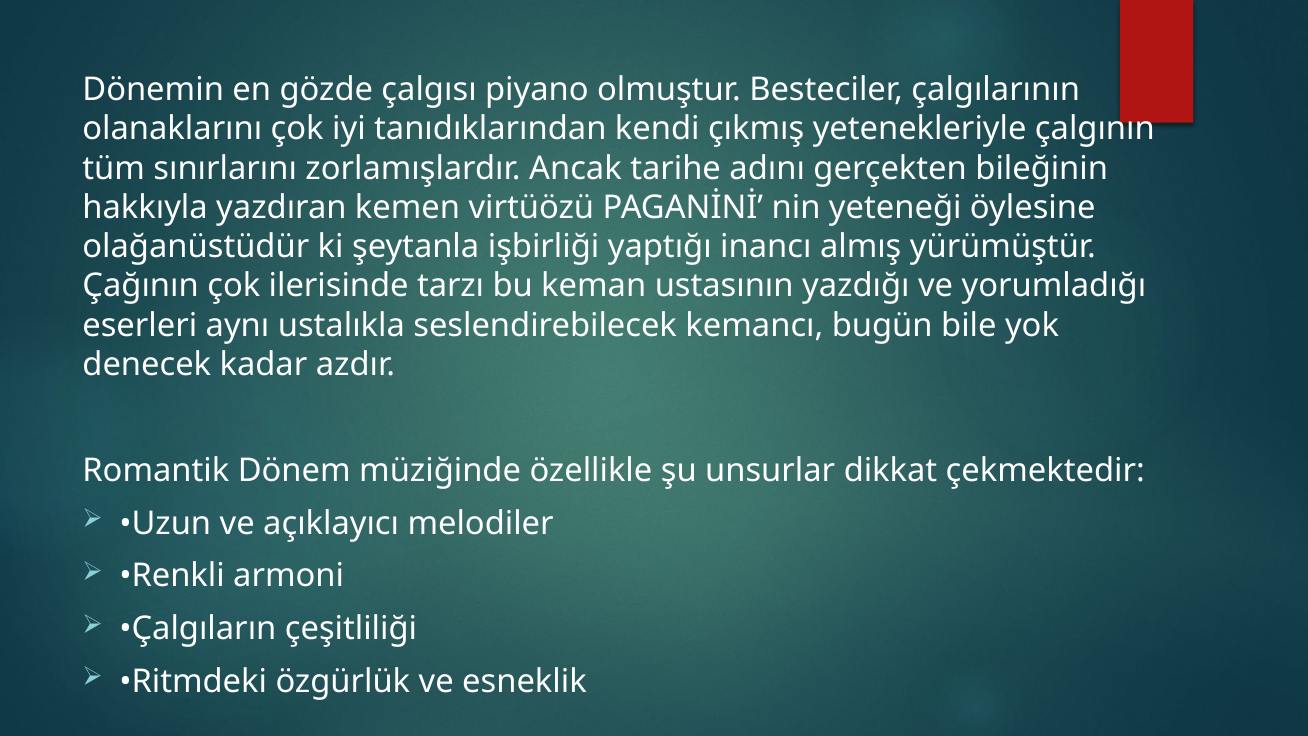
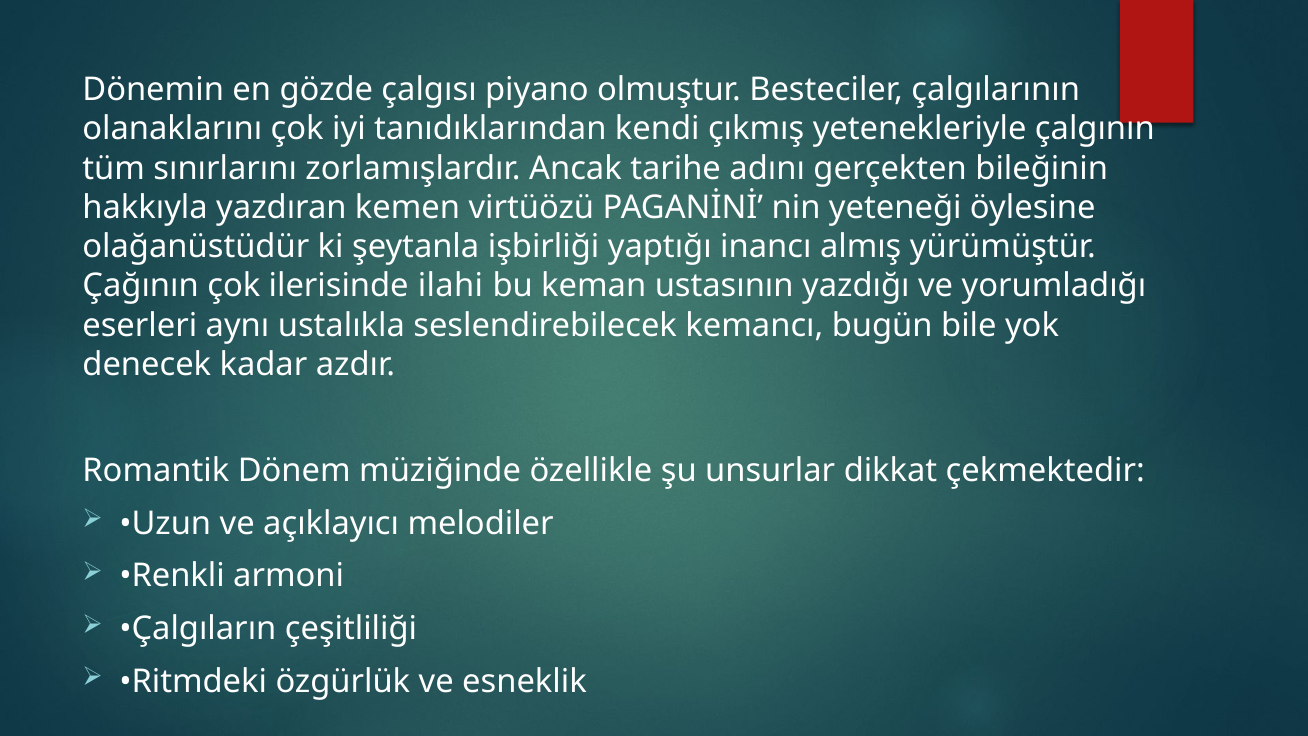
tarzı: tarzı -> ilahi (450, 286)
